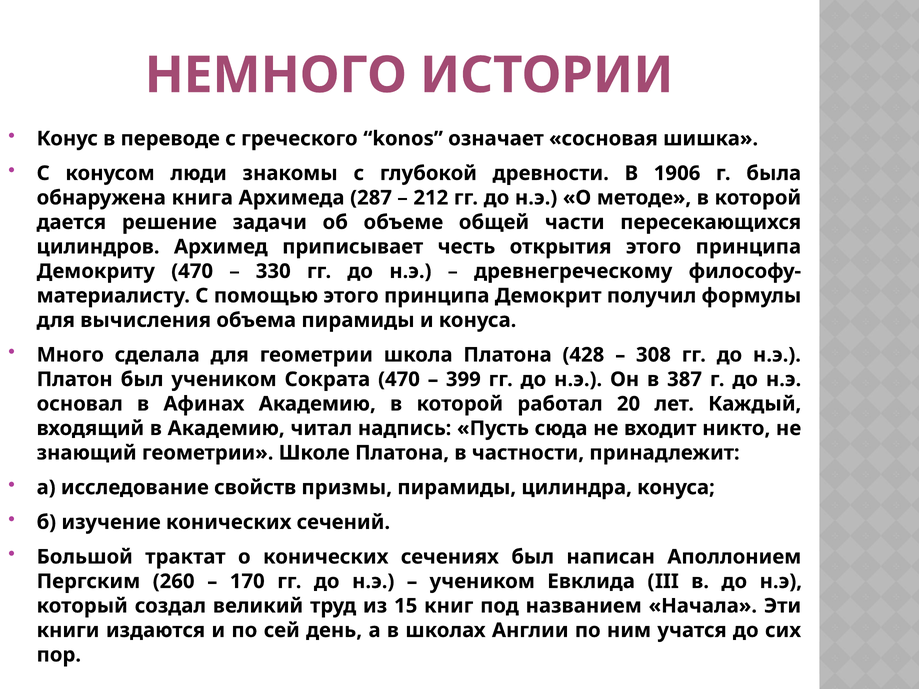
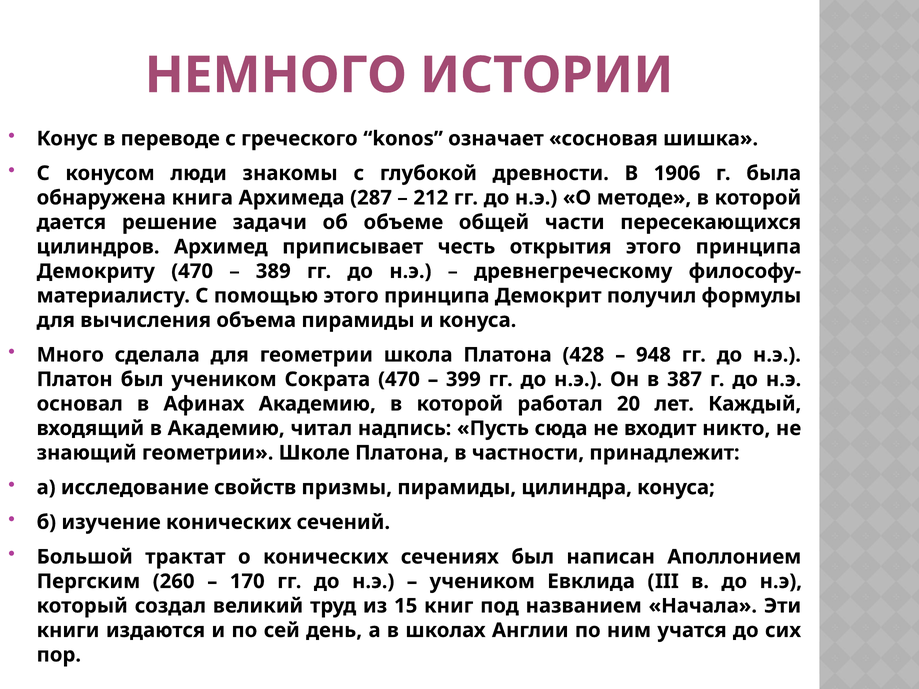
330: 330 -> 389 (273, 271)
308: 308 -> 948 (653, 355)
